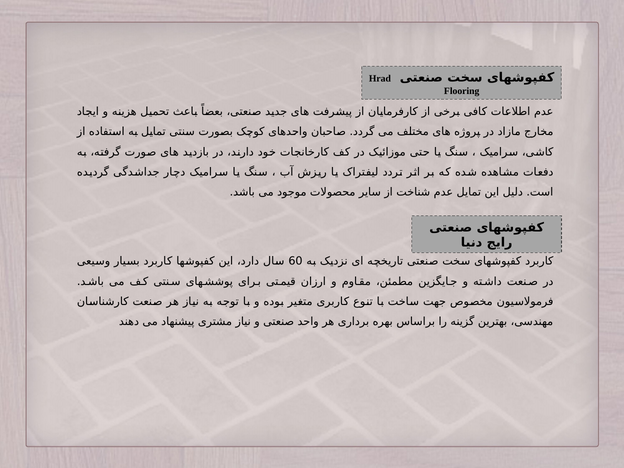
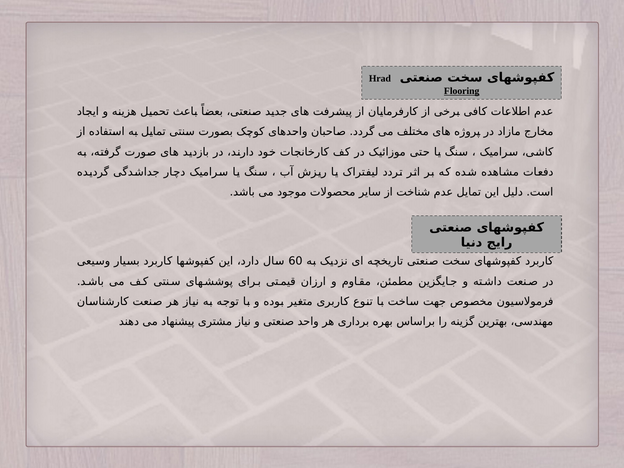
Flooring underline: none -> present (462, 91)
